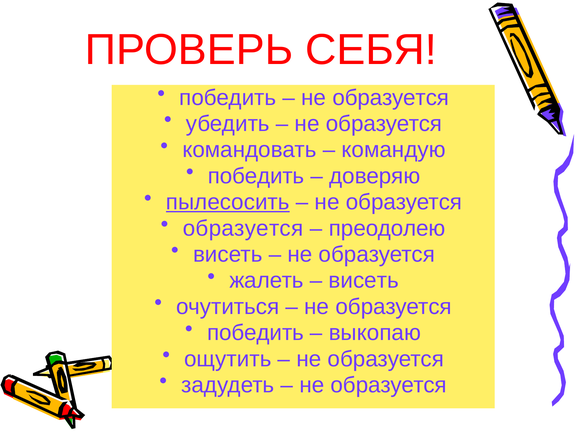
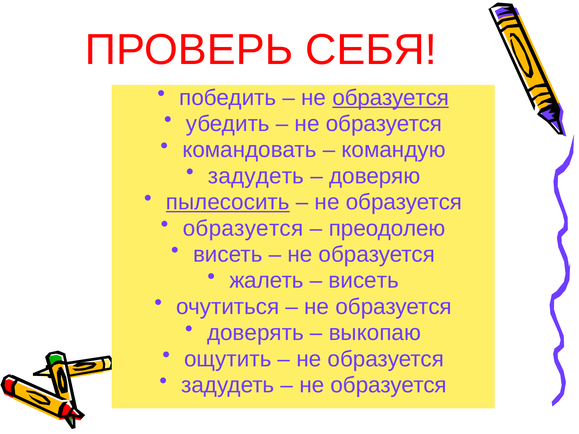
образуется underline: none -> present (391, 98)
победить: победить -> задудеть (256, 176)
победить: победить -> доверять (255, 333)
